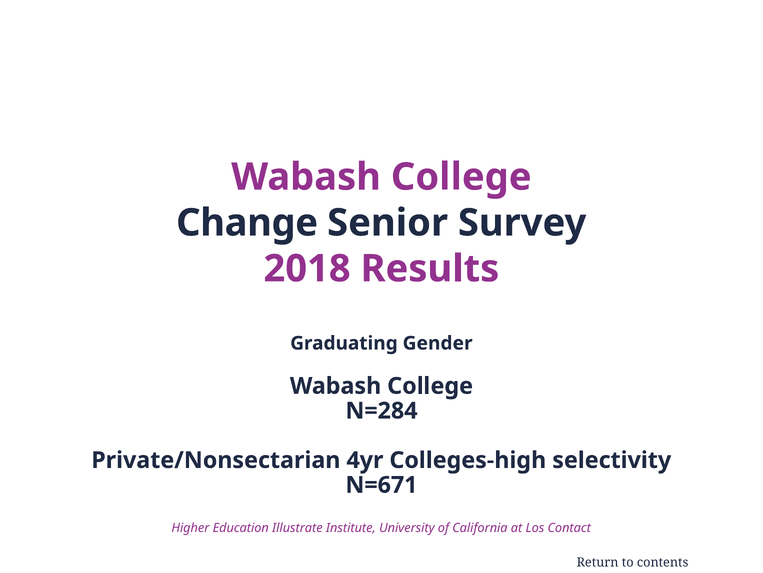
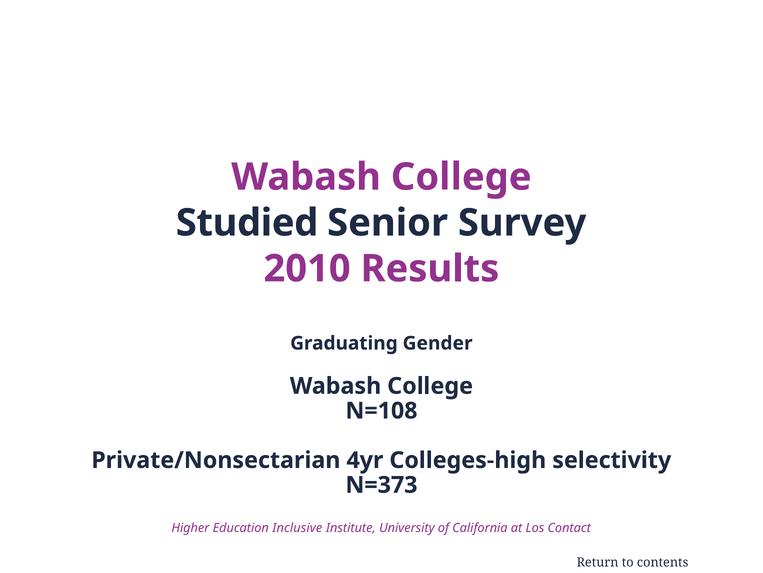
Change: Change -> Studied (247, 223)
2018: 2018 -> 2010 (307, 268)
N=284: N=284 -> N=108 (382, 410)
N=671: N=671 -> N=373 (382, 484)
Illustrate: Illustrate -> Inclusive (297, 527)
